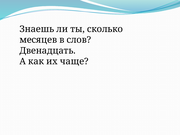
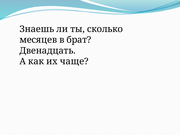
слов: слов -> брат (79, 40)
